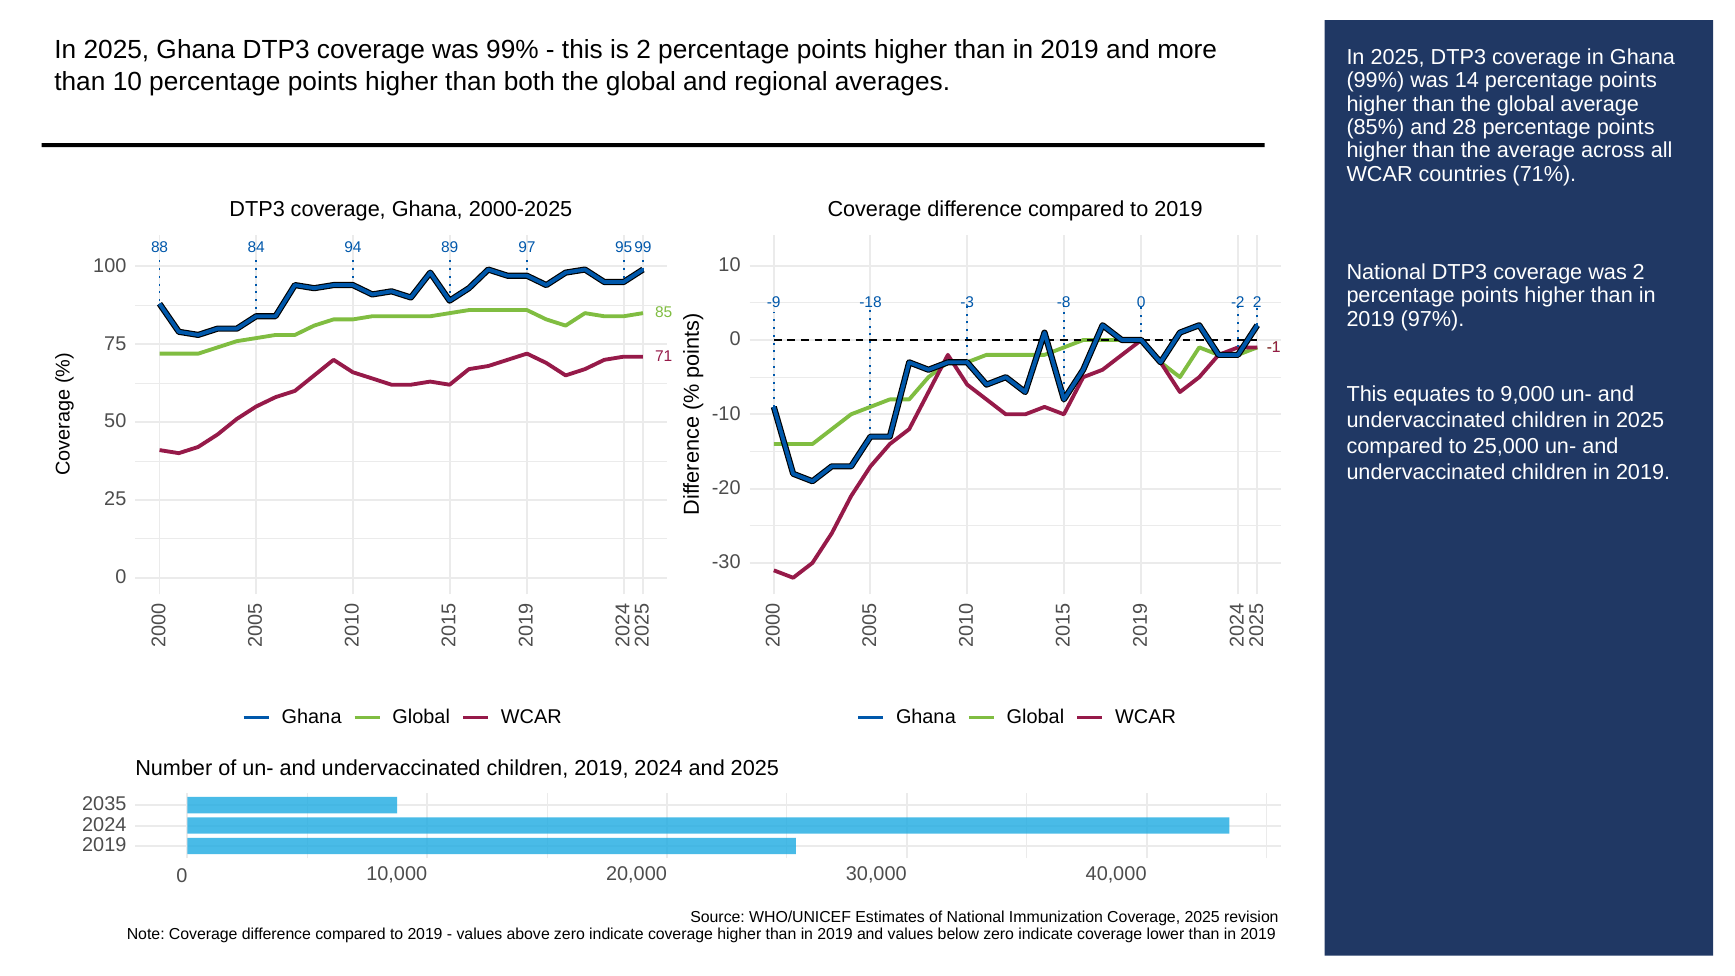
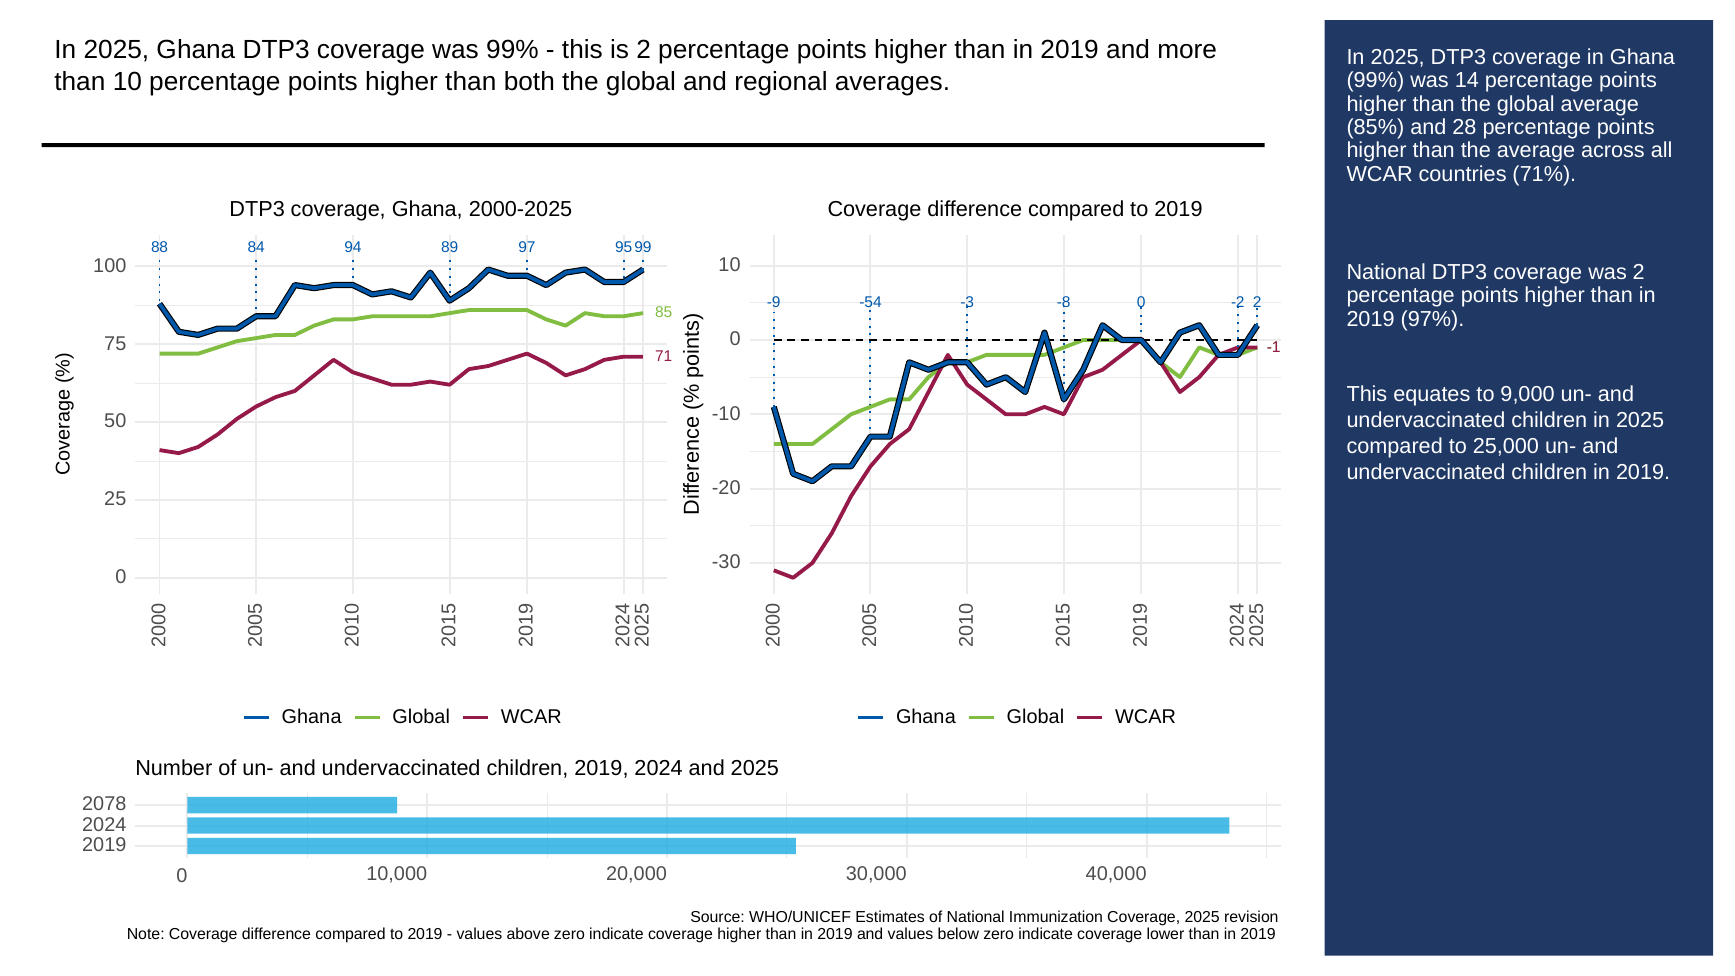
-18: -18 -> -54 (871, 302)
2035: 2035 -> 2078 (104, 804)
